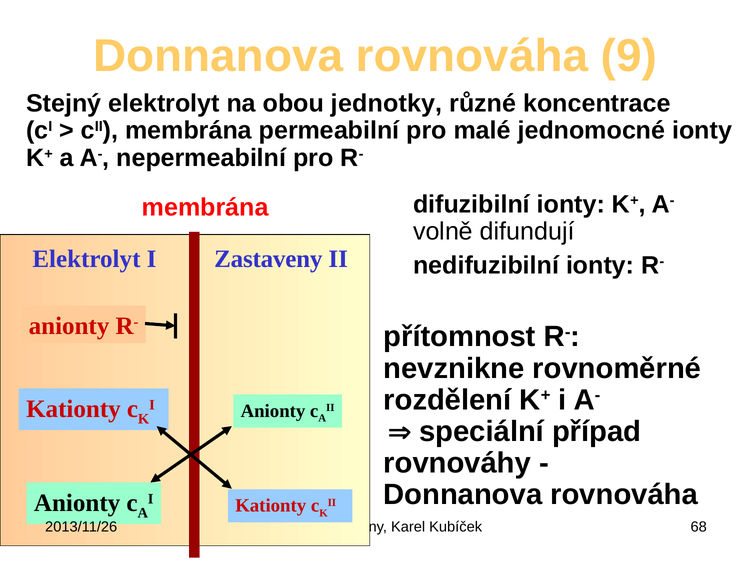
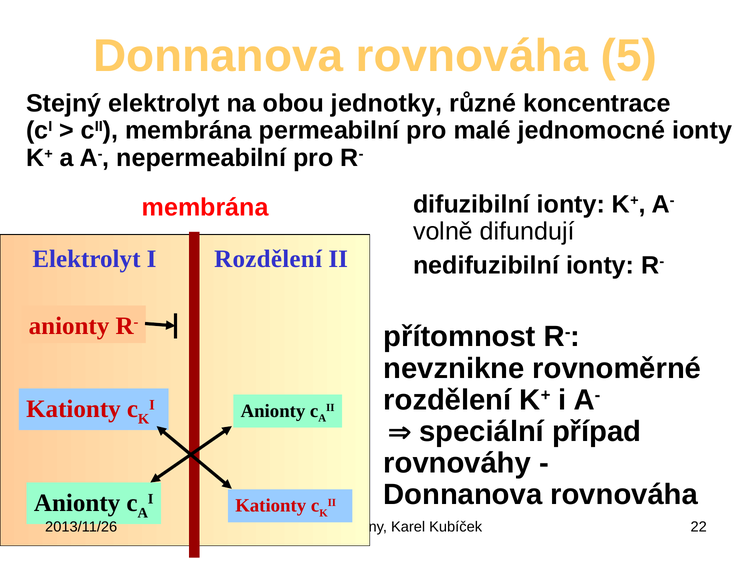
9: 9 -> 5 (629, 56)
Zastaveny: Zastaveny -> Rozdělení (268, 259)
68: 68 -> 22 (699, 527)
